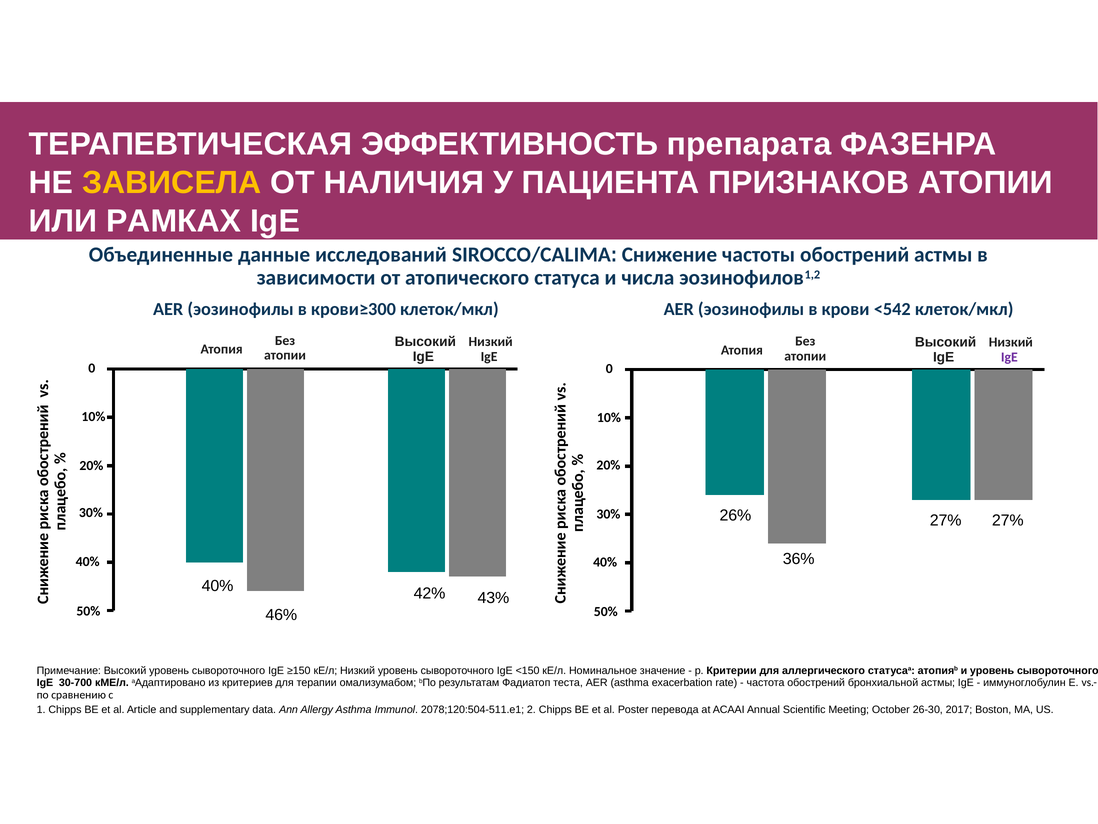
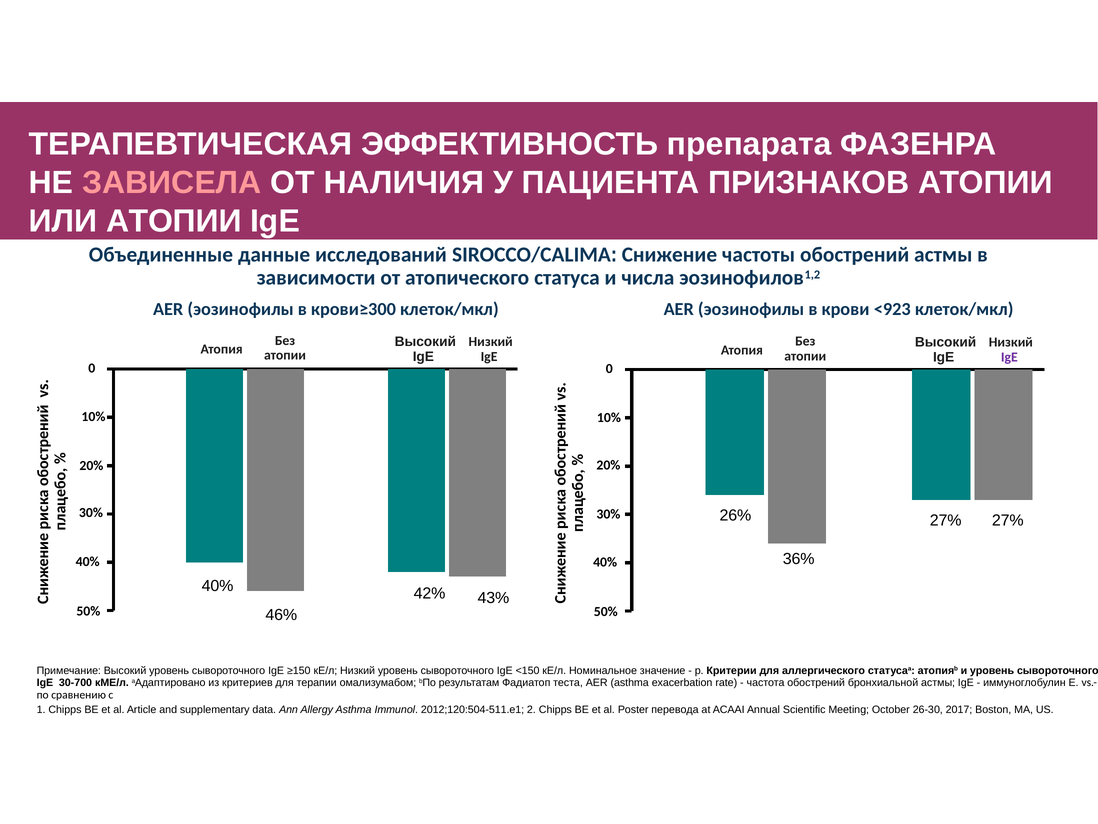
ЗАВИСЕЛА colour: yellow -> pink (172, 182)
ИЛИ РАМКАХ: РАМКАХ -> АТОПИИ (174, 221)
<542: <542 -> <923 (892, 309)
2078;120:504-511.e1: 2078;120:504-511.e1 -> 2012;120:504-511.e1 (473, 709)
